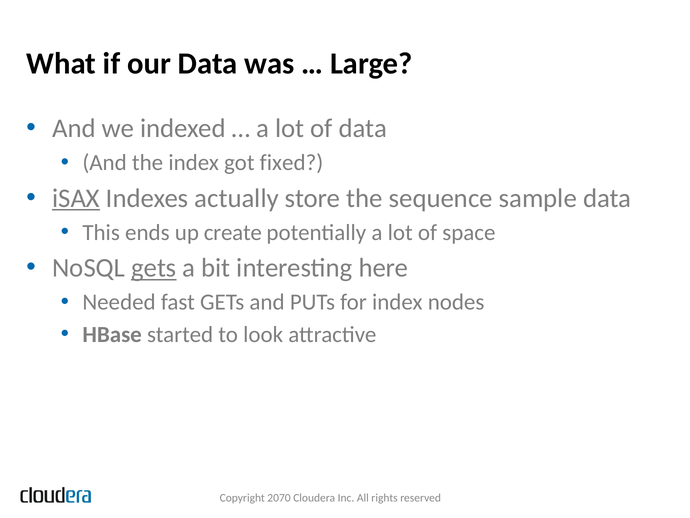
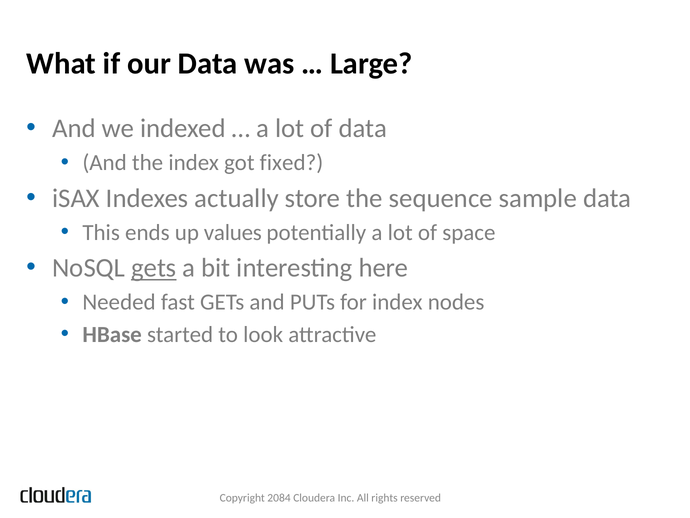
iSAX underline: present -> none (76, 198)
create: create -> values (233, 232)
2070: 2070 -> 2084 (279, 498)
